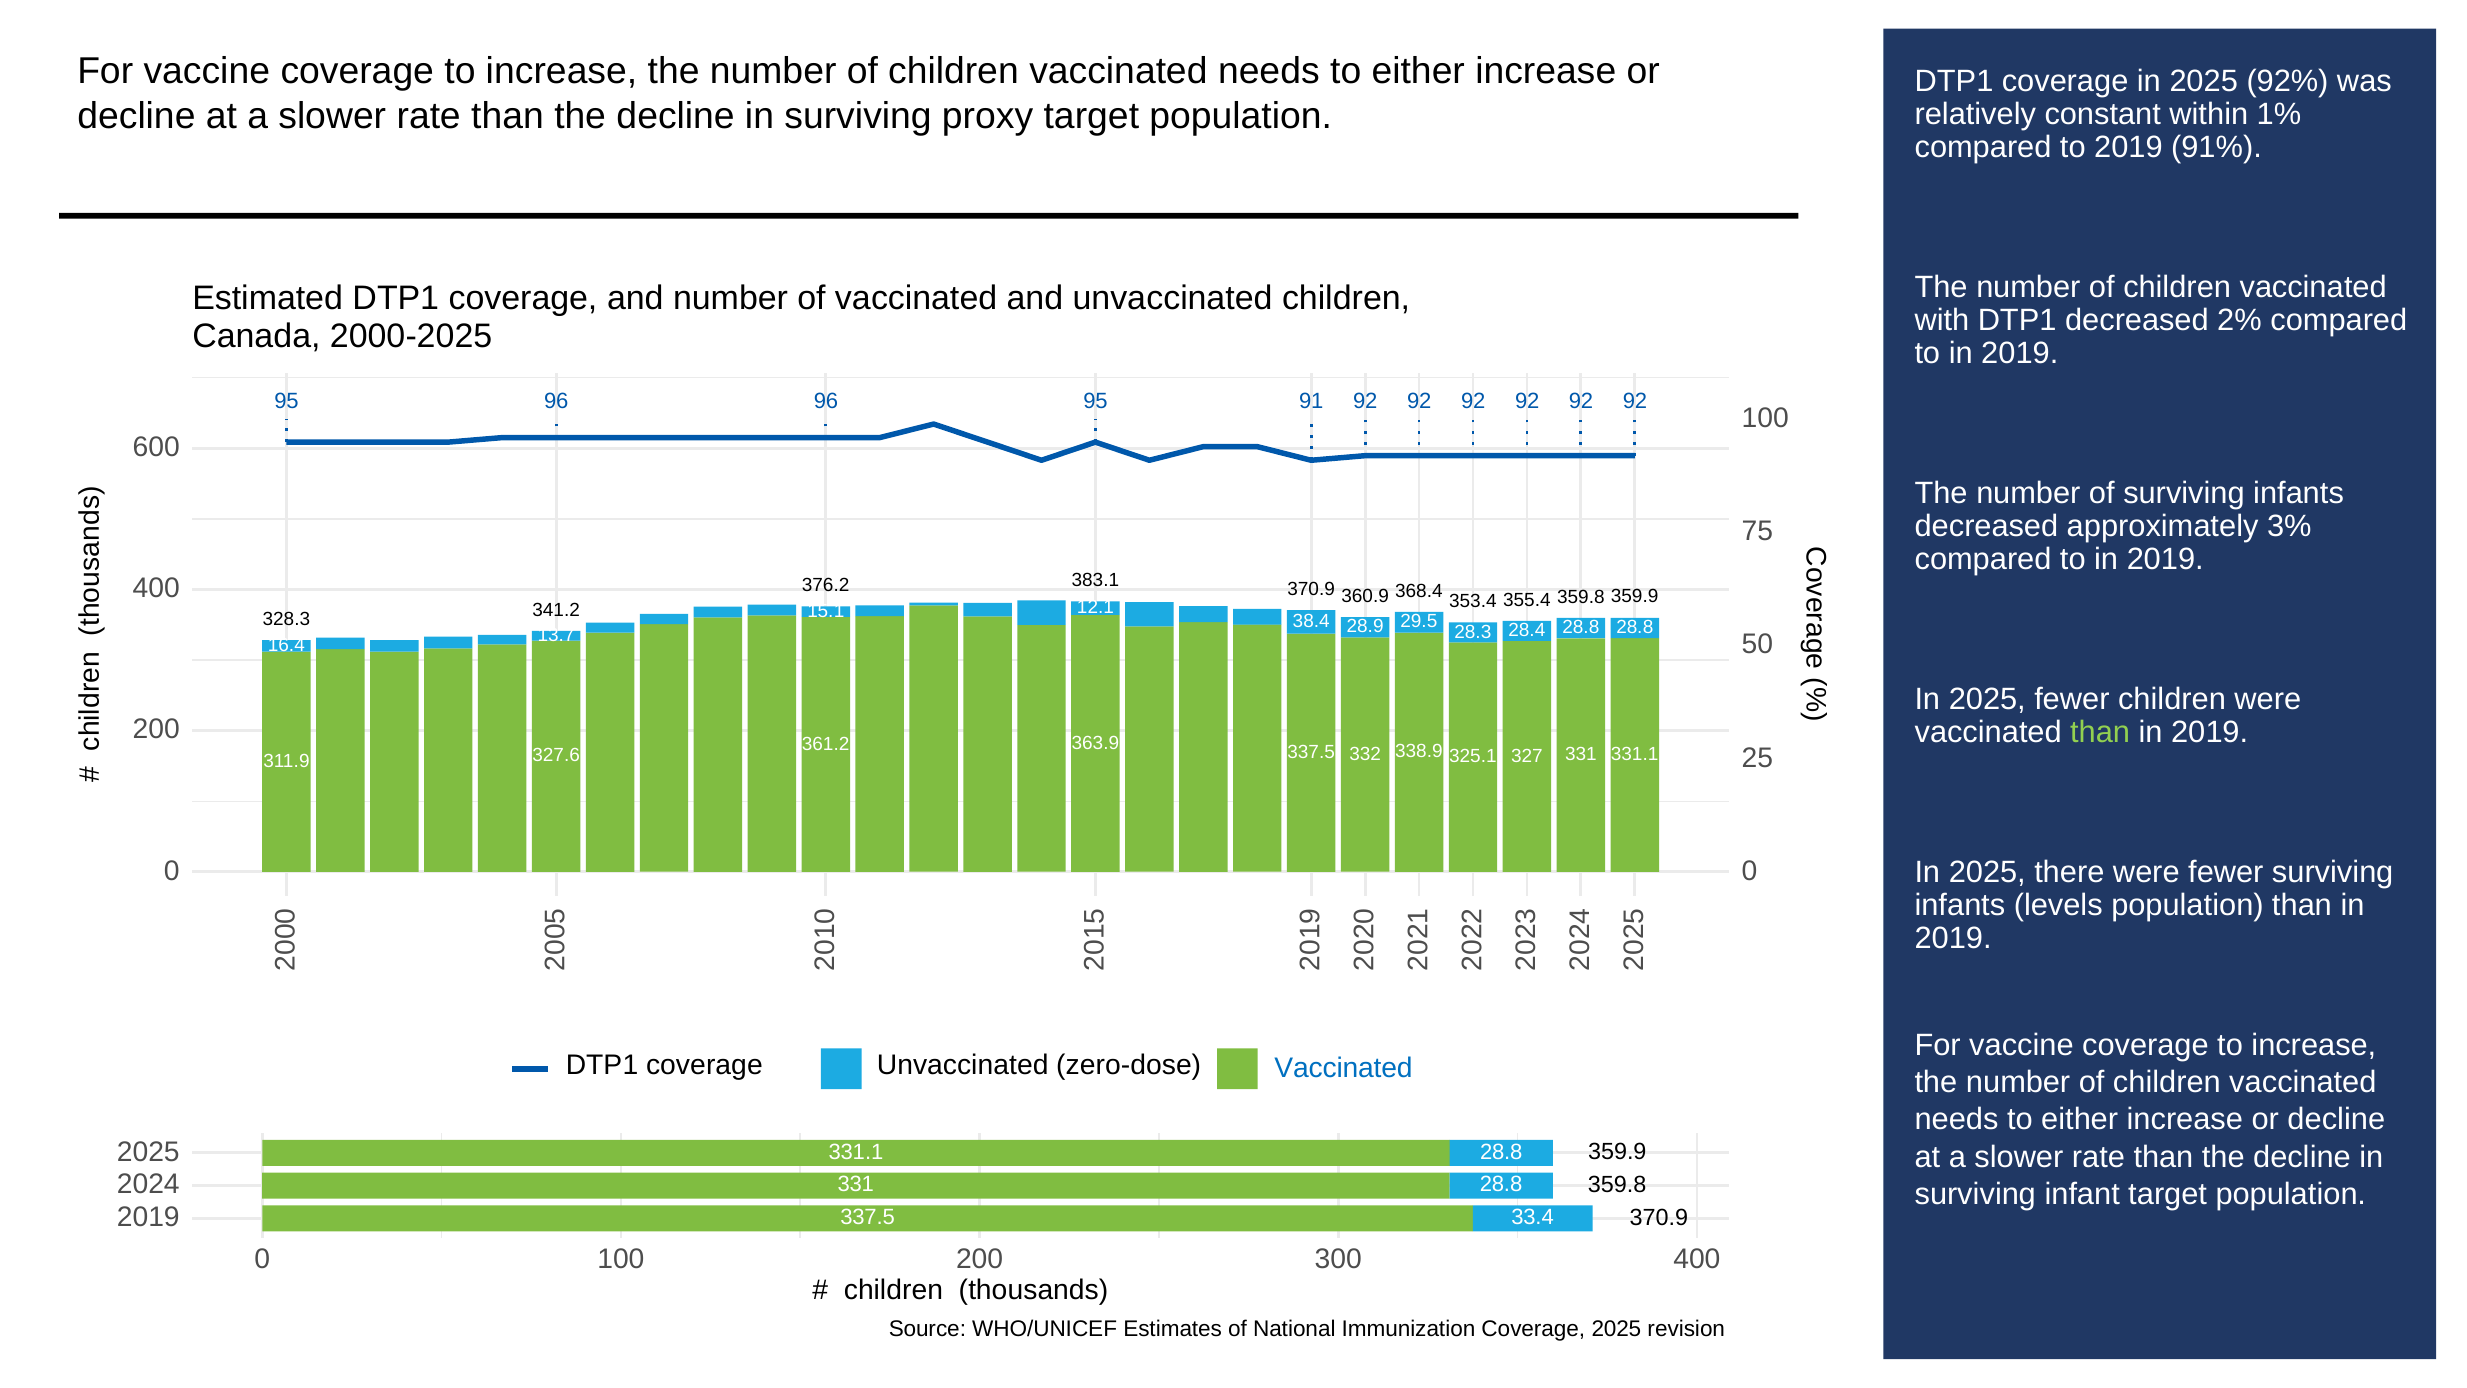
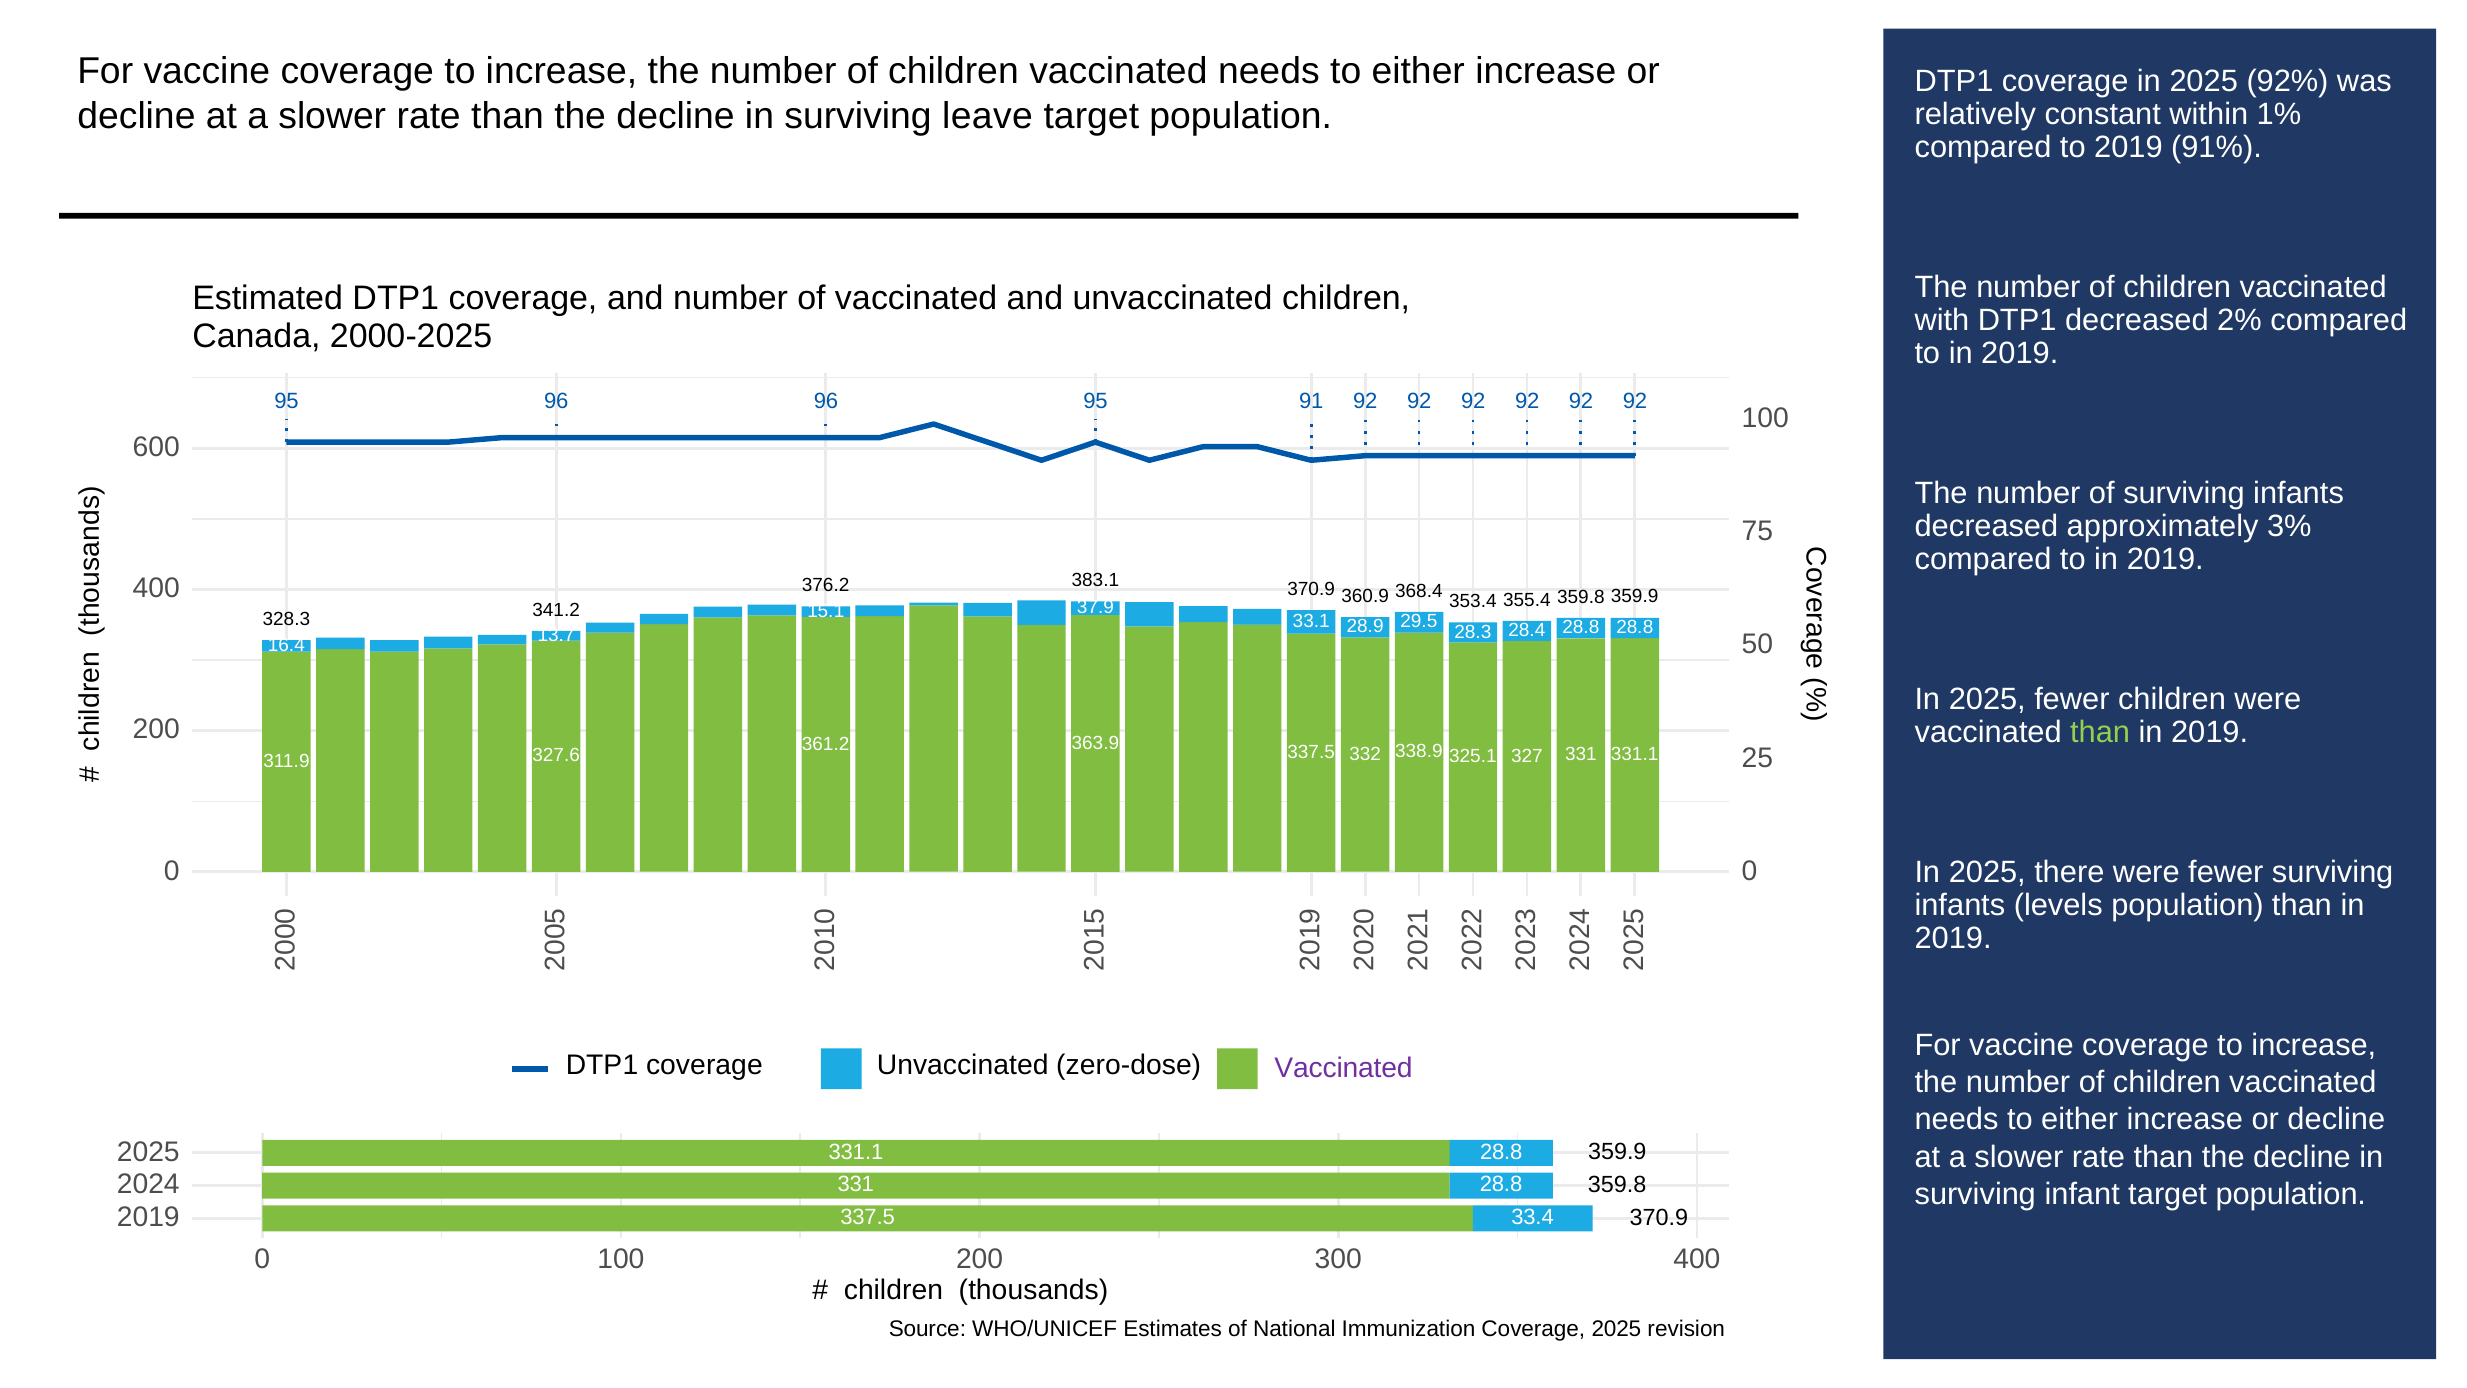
proxy: proxy -> leave (987, 116)
12.1: 12.1 -> 37.9 (1095, 607)
38.4: 38.4 -> 33.1 (1311, 621)
Vaccinated colour: blue -> purple (1344, 1068)
